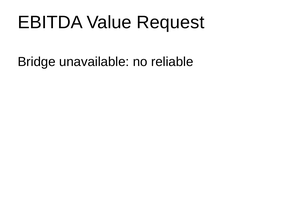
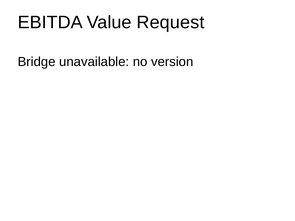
reliable: reliable -> version (172, 62)
